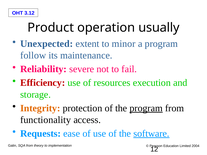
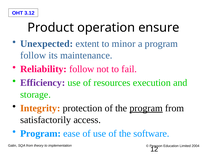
usually: usually -> ensure (159, 28)
Reliability severe: severe -> follow (82, 69)
Efficiency colour: red -> purple (43, 83)
functionality: functionality -> satisfactorily (46, 120)
Requests: Requests -> Program (40, 134)
software underline: present -> none (151, 134)
